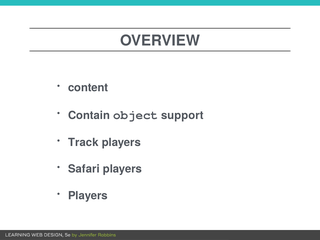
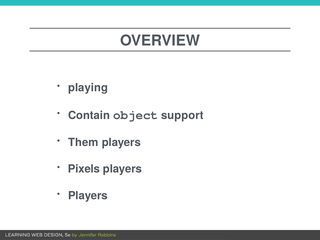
content: content -> playing (88, 88)
Track: Track -> Them (83, 142)
Safari: Safari -> Pixels (84, 169)
